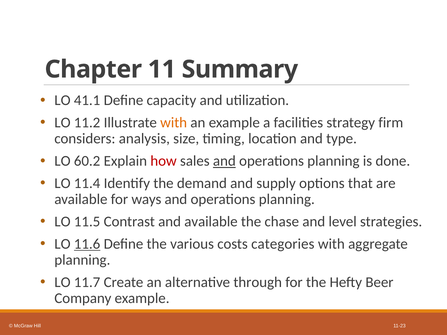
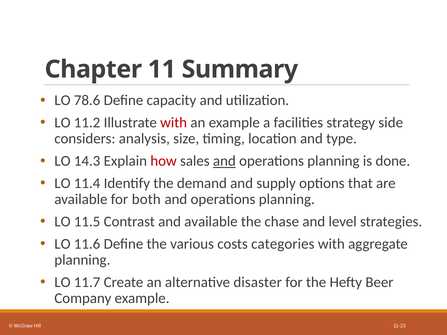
41.1: 41.1 -> 78.6 (87, 100)
with colour: orange -> red (174, 123)
firm: firm -> side (391, 123)
60.2: 60.2 -> 14.3 (87, 161)
ways: ways -> both (146, 200)
11.6 underline: present -> none (87, 244)
through: through -> disaster (258, 282)
